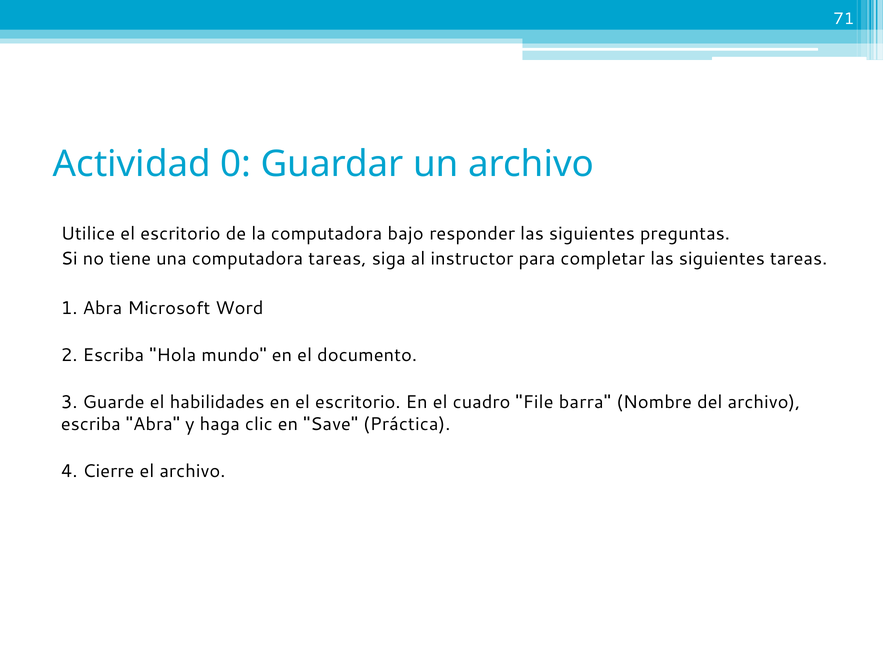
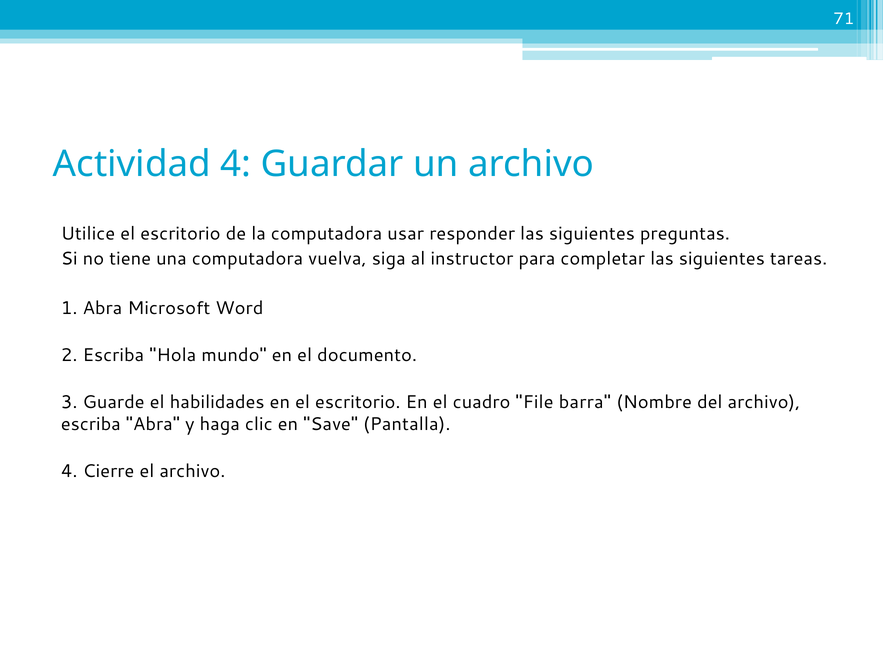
Actividad 0: 0 -> 4 (236, 164)
bajo: bajo -> usar (406, 234)
computadora tareas: tareas -> vuelva (337, 259)
Práctica: Práctica -> Pantalla (407, 424)
